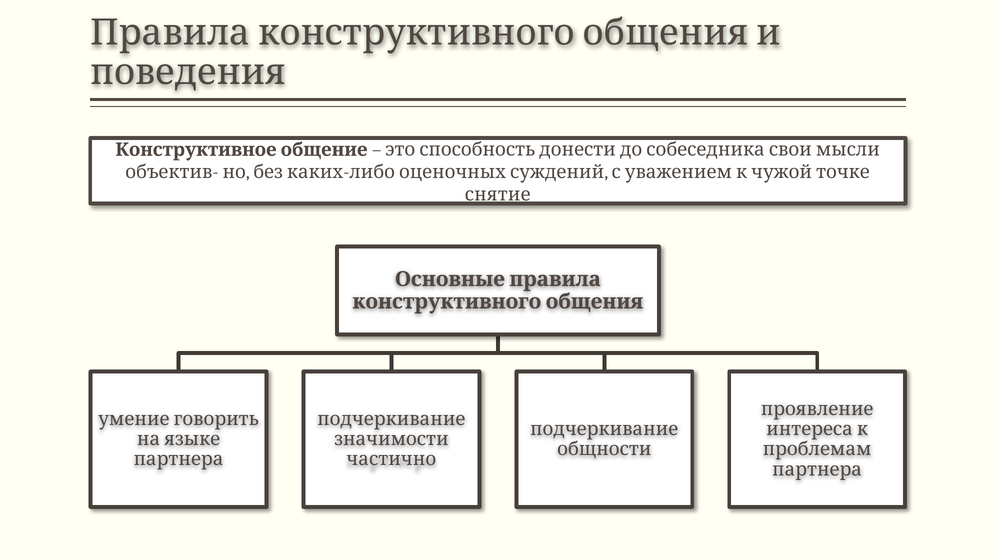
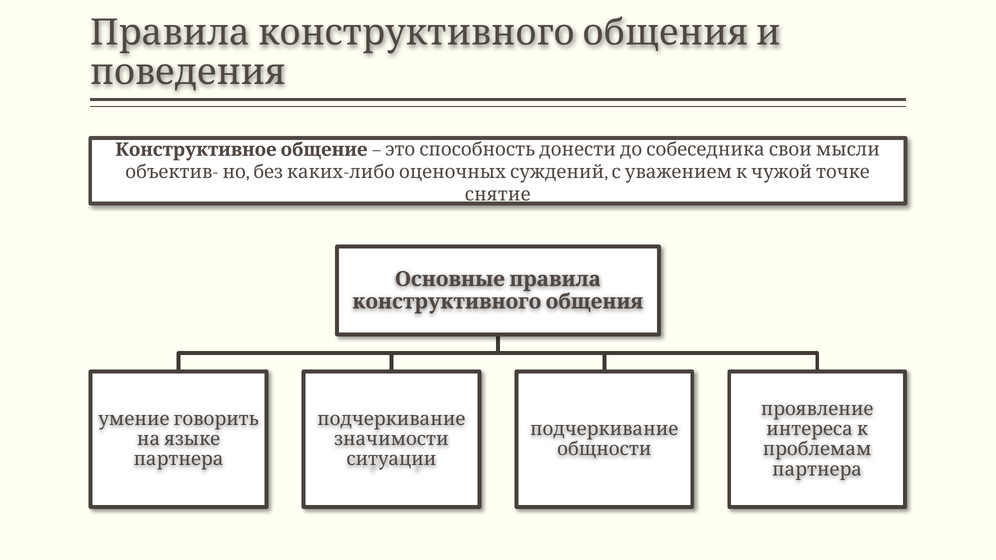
частично: частично -> ситуации (391, 460)
